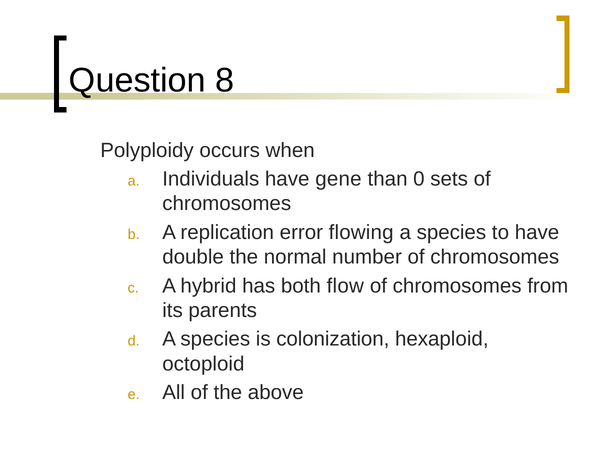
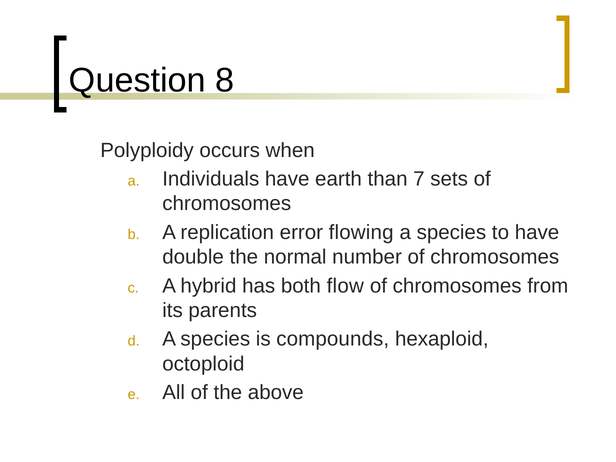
gene: gene -> earth (339, 179)
0: 0 -> 7 (419, 179)
colonization: colonization -> compounds (333, 339)
